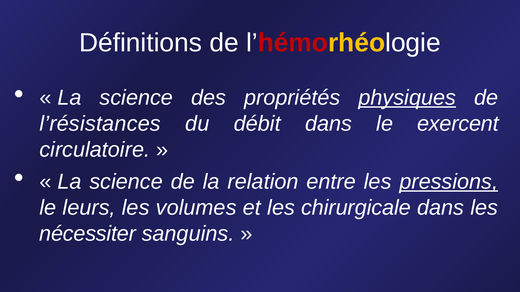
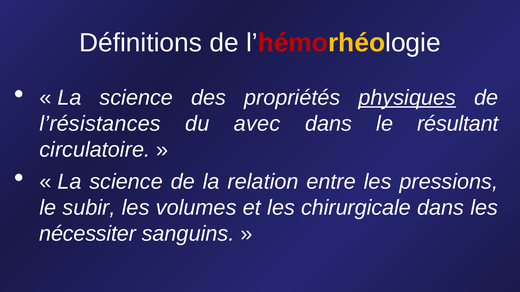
débit: débit -> avec (257, 124)
exercent: exercent -> résultant (458, 124)
pressions underline: present -> none (449, 182)
leurs: leurs -> subir (89, 208)
